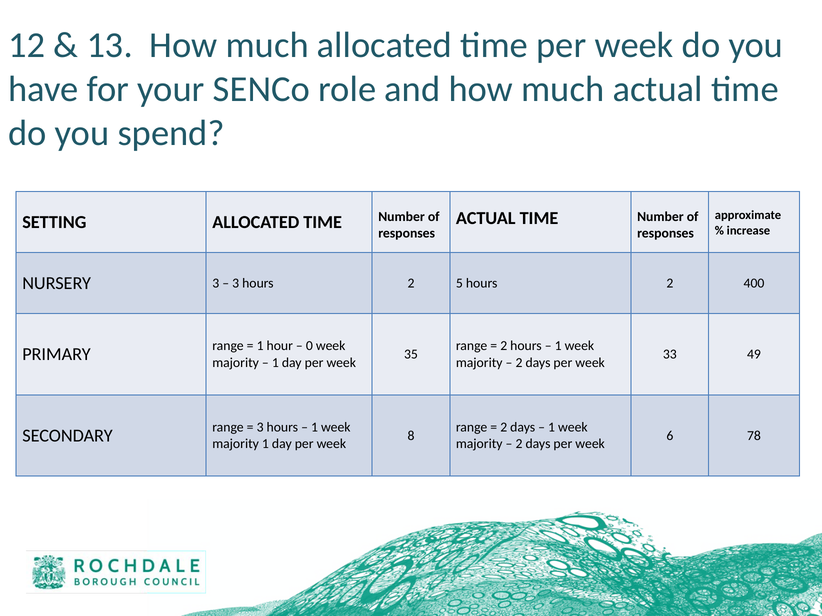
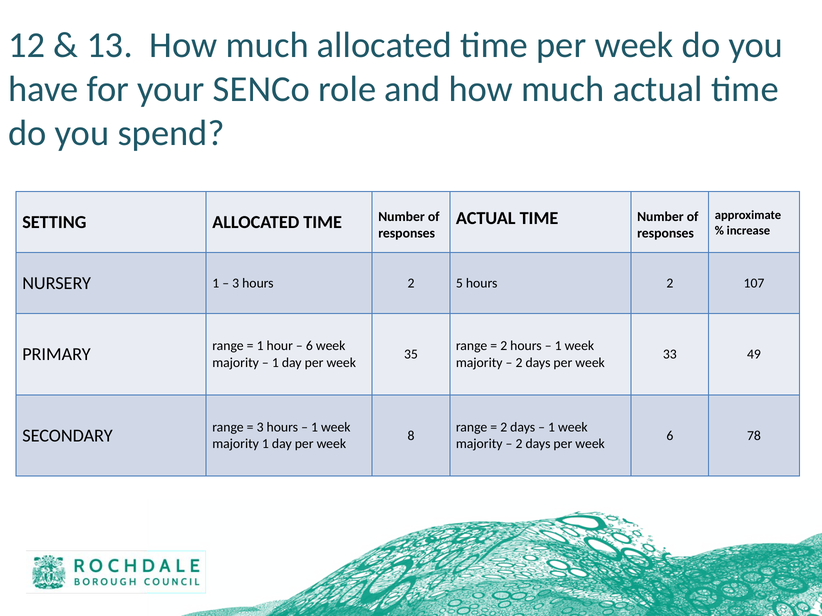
NURSERY 3: 3 -> 1 (216, 283)
400: 400 -> 107 (754, 283)
0: 0 -> 6 (309, 346)
